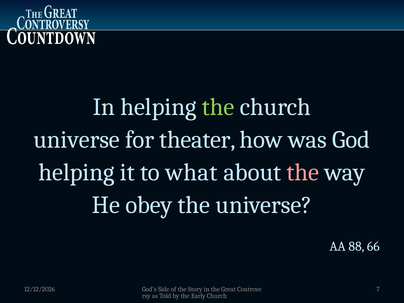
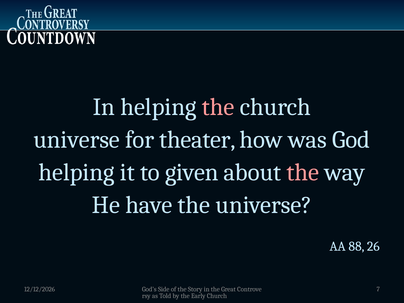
the colour: light green -> pink (218, 107)
what: what -> given (192, 172)
obey: obey -> have (149, 205)
66: 66 -> 26 (373, 247)
